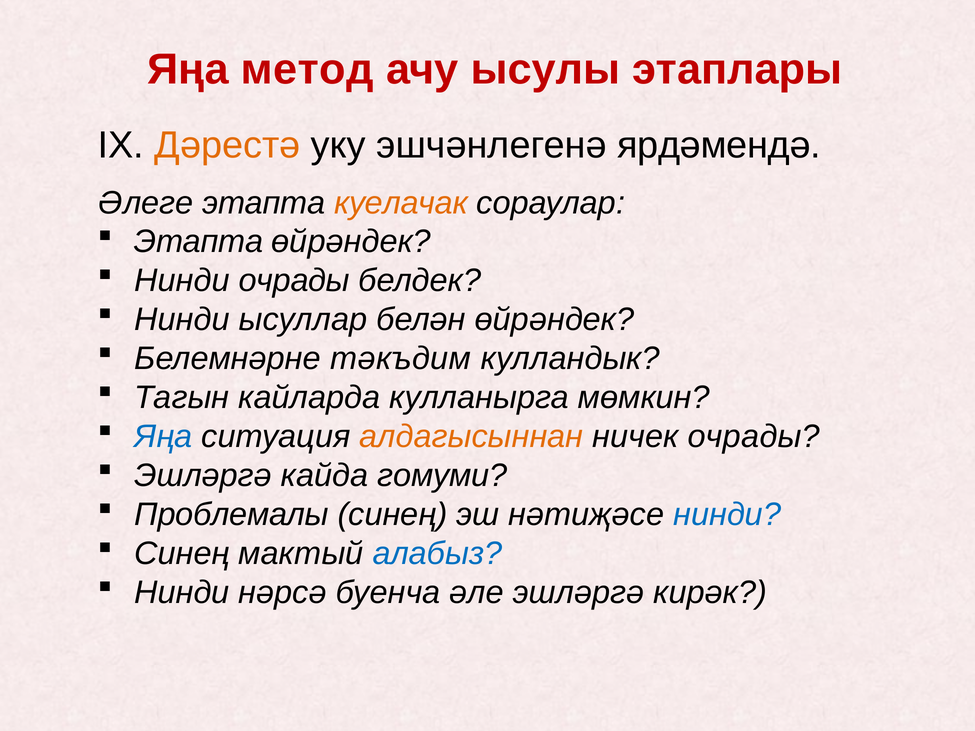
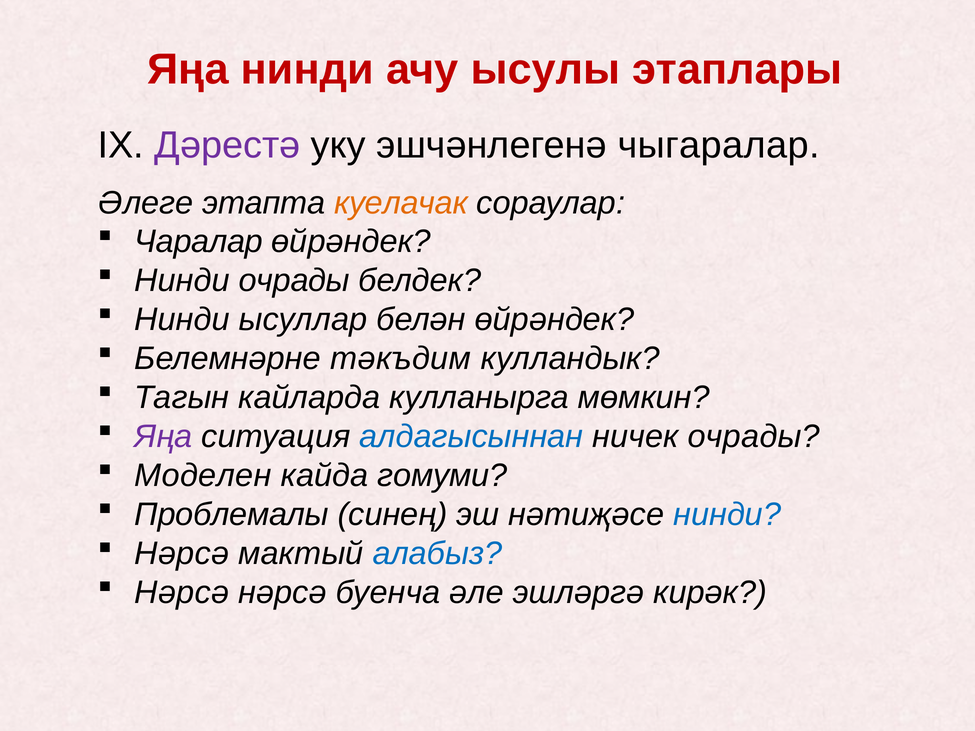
Яңа метод: метод -> нинди (307, 69)
Дәрестә colour: orange -> purple (227, 145)
ярдәмендә: ярдәмендә -> чыгаралар (719, 145)
Этапта: Этапта -> Чаралар (199, 242)
Яңа colour: blue -> purple (163, 437)
алдагысыннан colour: orange -> blue (471, 437)
Эшләргә: Эшләргә -> Моделен (203, 476)
Синең: Синең -> Нәрсә (182, 554)
Нинди: Нинди -> Нәрсә (182, 593)
